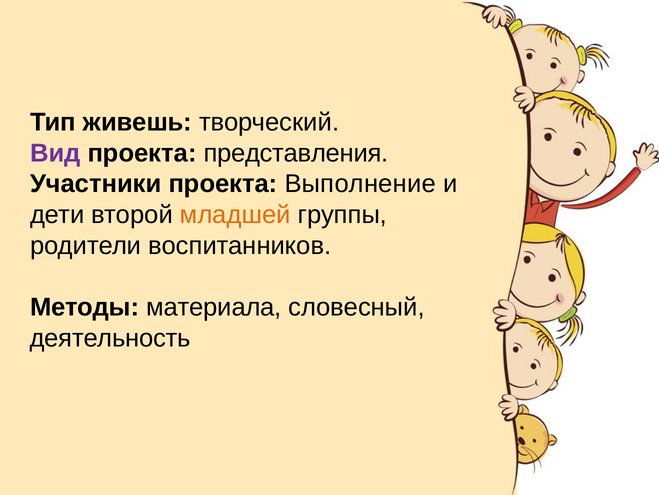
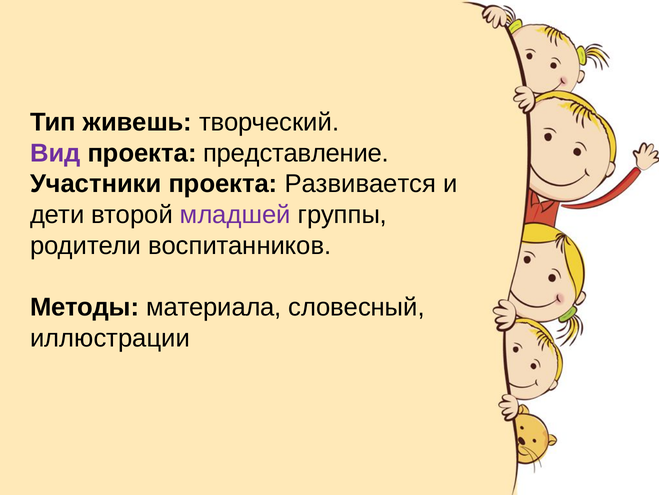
представления: представления -> представление (296, 153)
Выполнение: Выполнение -> Развивается (360, 184)
младшей colour: orange -> purple (235, 215)
деятельность: деятельность -> иллюстрации (110, 338)
